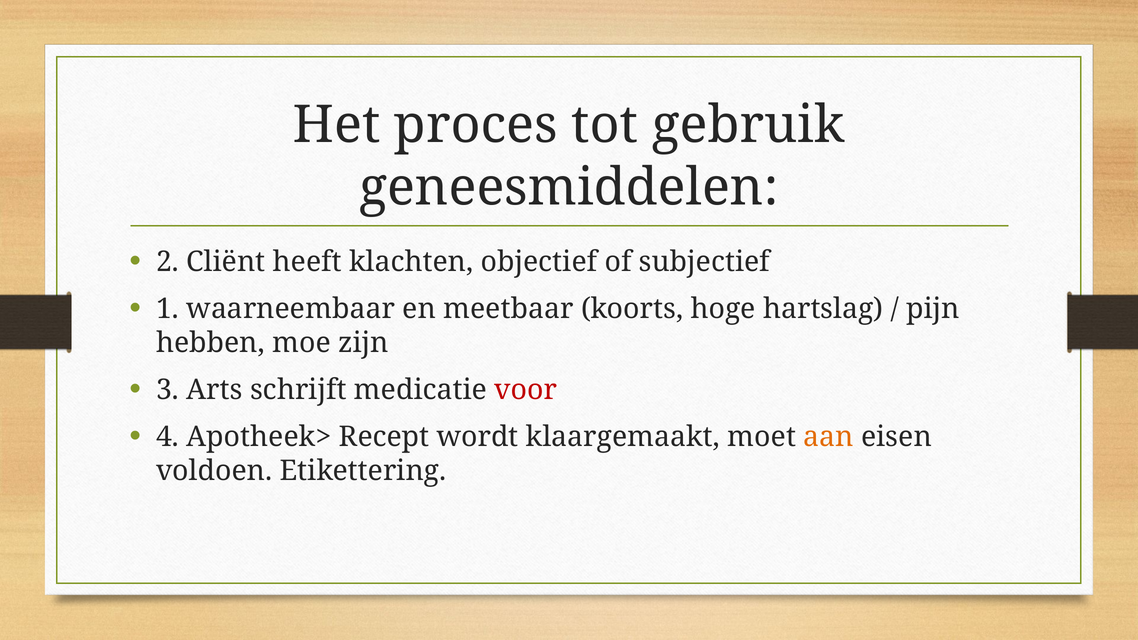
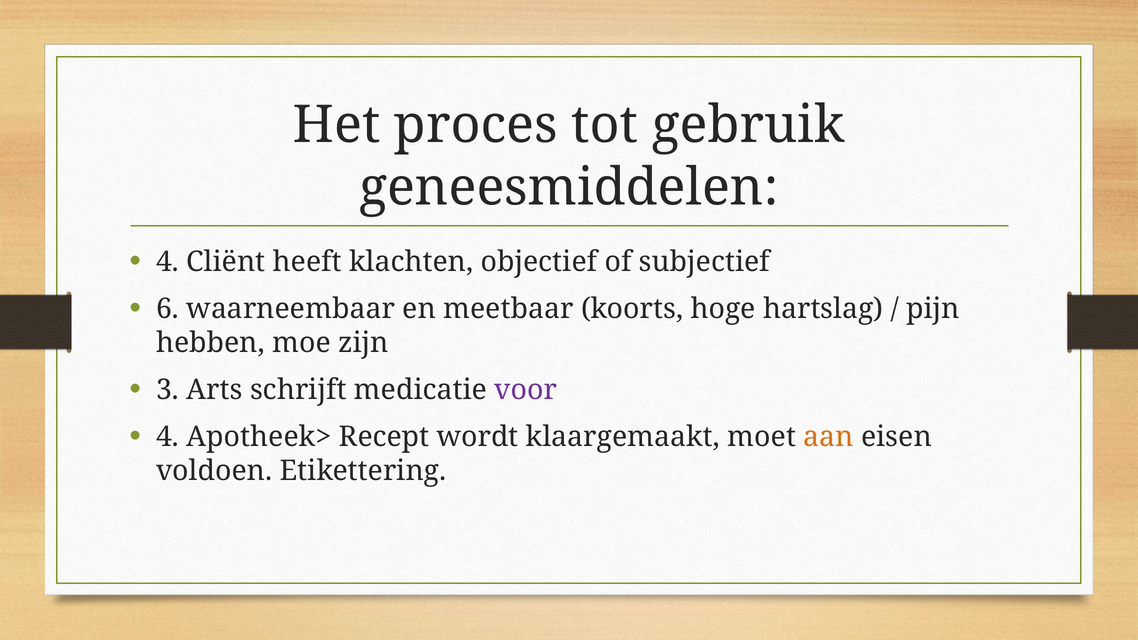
2: 2 -> 4 (168, 262)
1: 1 -> 6 (168, 309)
voor colour: red -> purple (526, 390)
